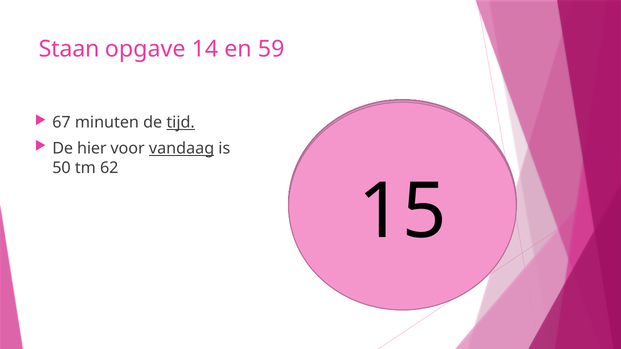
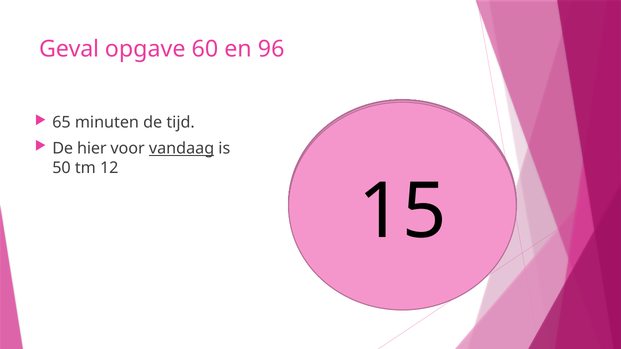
Staan: Staan -> Geval (69, 49)
opgave 14: 14 -> 60 (205, 49)
59: 59 -> 96 (271, 49)
67: 67 -> 65 (61, 123)
tijd underline: present -> none (181, 123)
tm 62: 62 -> 12 (109, 168)
